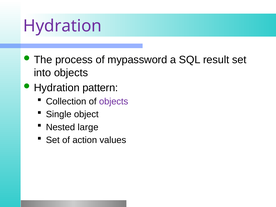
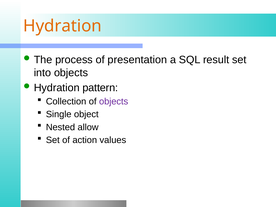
Hydration colour: purple -> orange (62, 26)
mypassword: mypassword -> presentation (137, 60)
large: large -> allow (88, 127)
